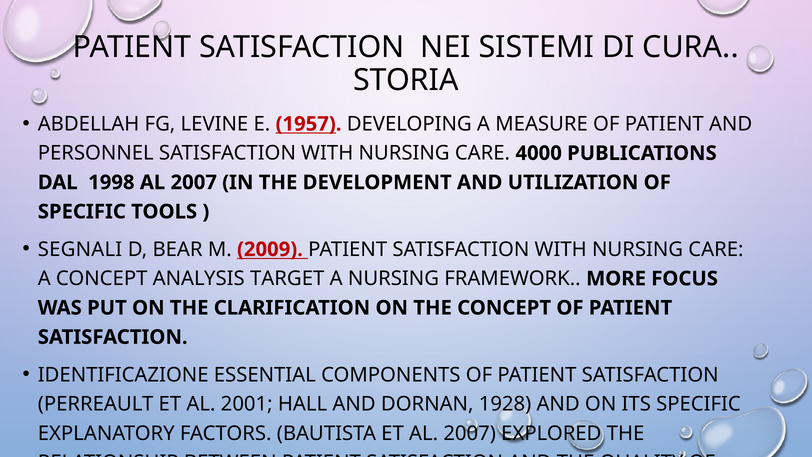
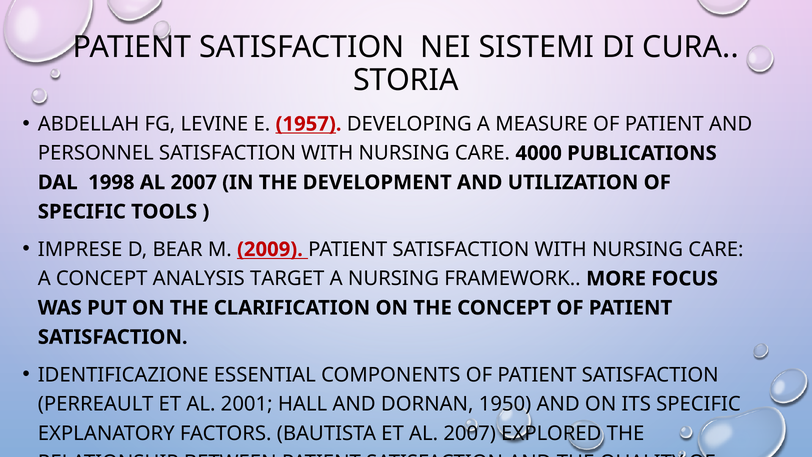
SEGNALI: SEGNALI -> IMPRESE (80, 249)
1928: 1928 -> 1950 (505, 404)
